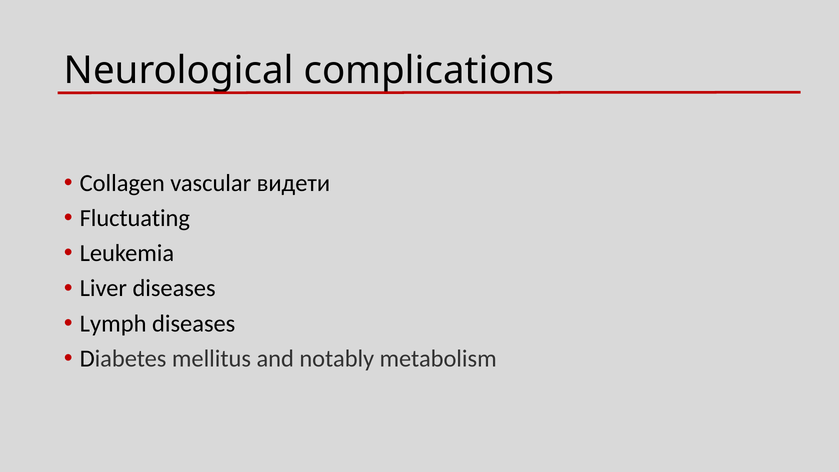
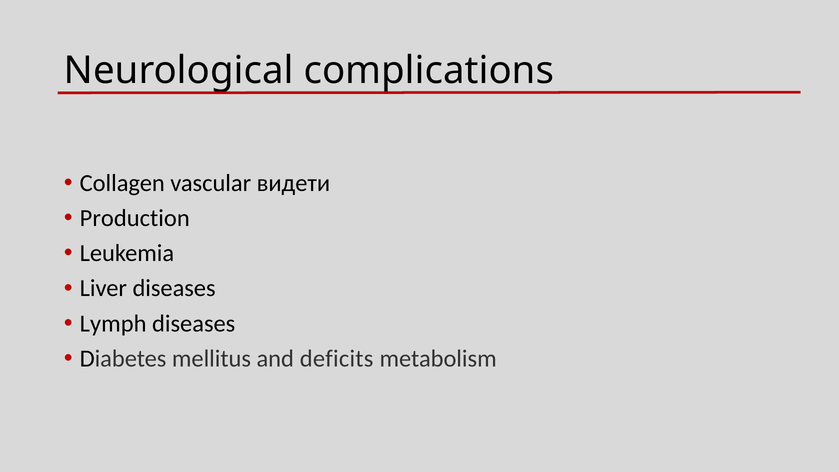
Fluctuating: Fluctuating -> Production (135, 218)
notably: notably -> deficits (337, 359)
